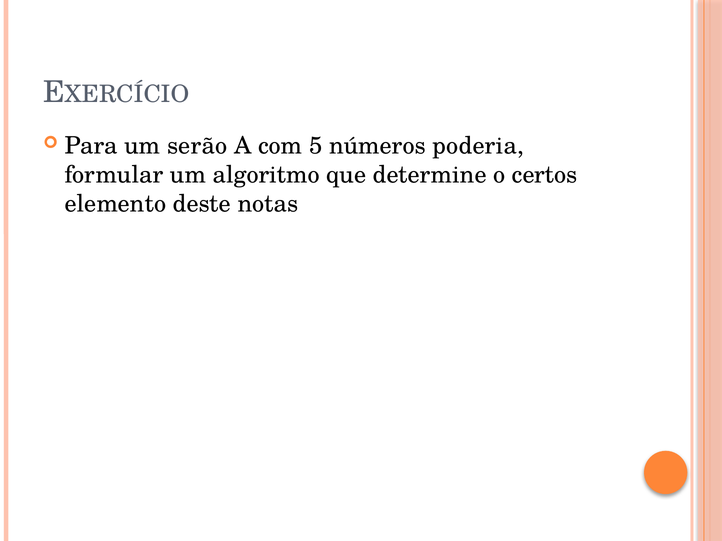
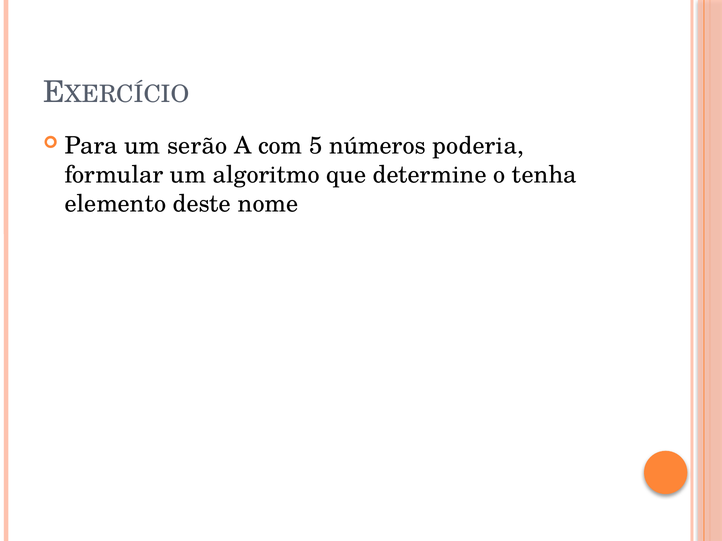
certos: certos -> tenha (544, 175)
notas: notas -> nome (268, 204)
